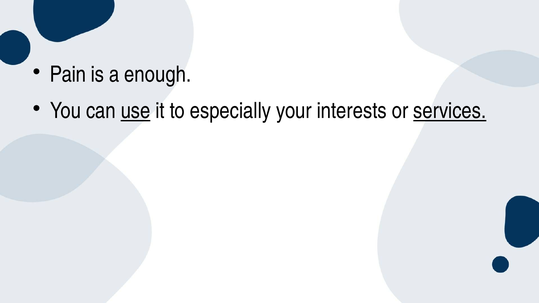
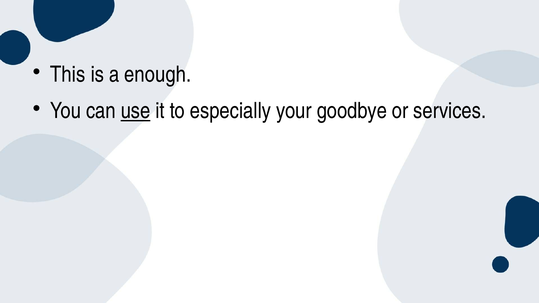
Pain: Pain -> This (68, 74)
interests: interests -> goodbye (352, 111)
services underline: present -> none (450, 111)
